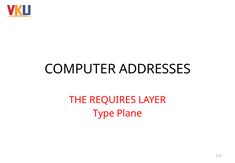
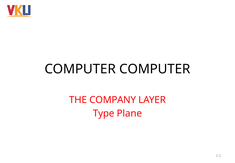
COMPUTER ADDRESSES: ADDRESSES -> COMPUTER (155, 69)
REQUIRES: REQUIRES -> COMPANY (113, 100)
